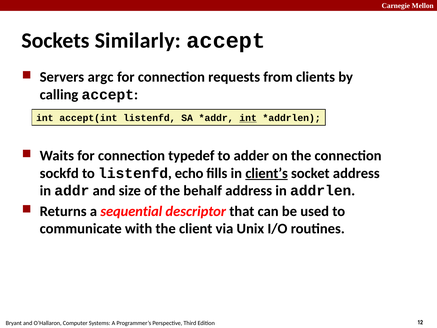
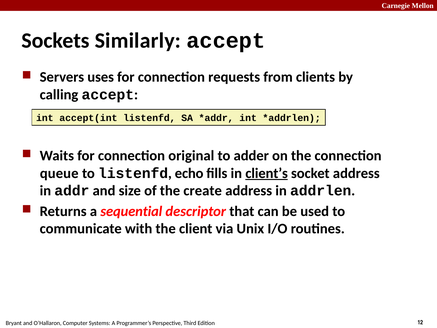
argc: argc -> uses (101, 77)
int underline: present -> none (248, 118)
typedef: typedef -> original (191, 156)
sockfd: sockfd -> queue (59, 173)
behalf: behalf -> create (203, 191)
